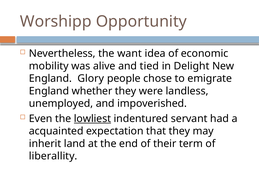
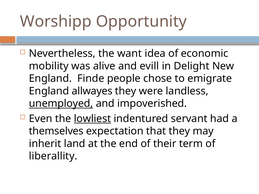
tied: tied -> evill (149, 66)
Glory: Glory -> Finde (91, 79)
whether: whether -> allwayes (92, 91)
unemployed underline: none -> present (61, 104)
acquainted: acquainted -> themselves (56, 131)
